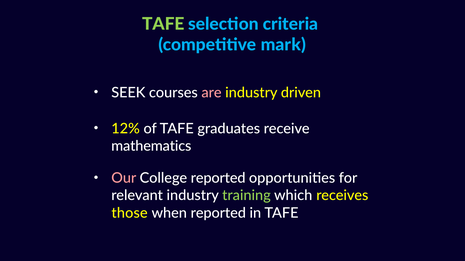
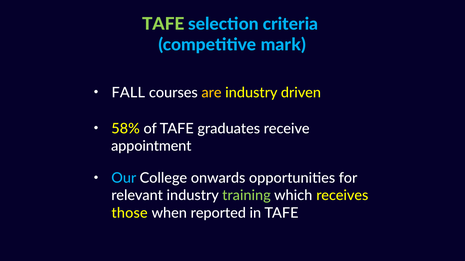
SEEK: SEEK -> FALL (128, 93)
are colour: pink -> yellow (211, 93)
12%: 12% -> 58% (126, 129)
mathematics: mathematics -> appointment (151, 146)
Our colour: pink -> light blue (124, 179)
College reported: reported -> onwards (218, 179)
